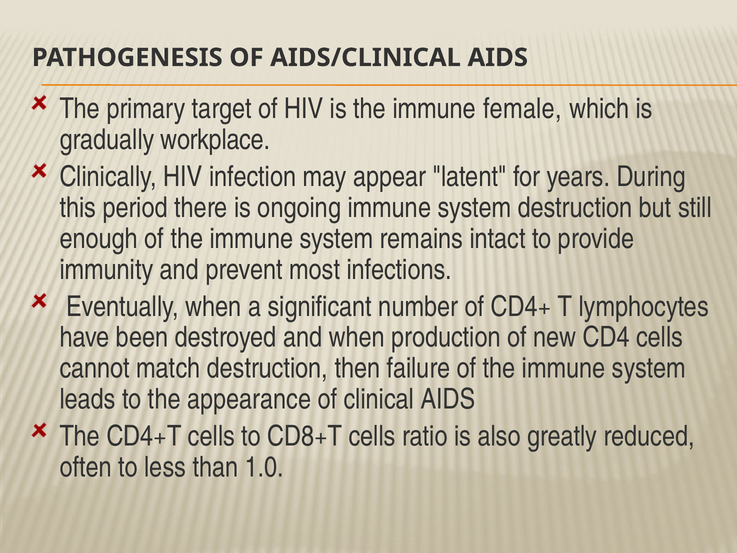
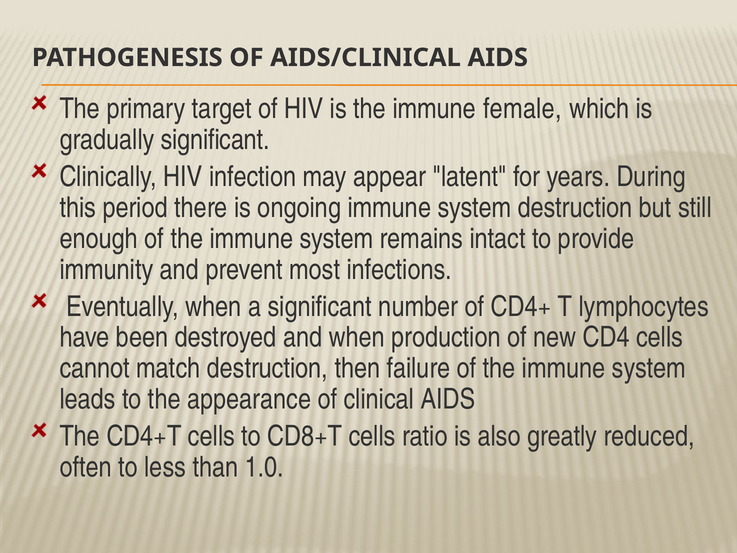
gradually workplace: workplace -> significant (215, 140)
